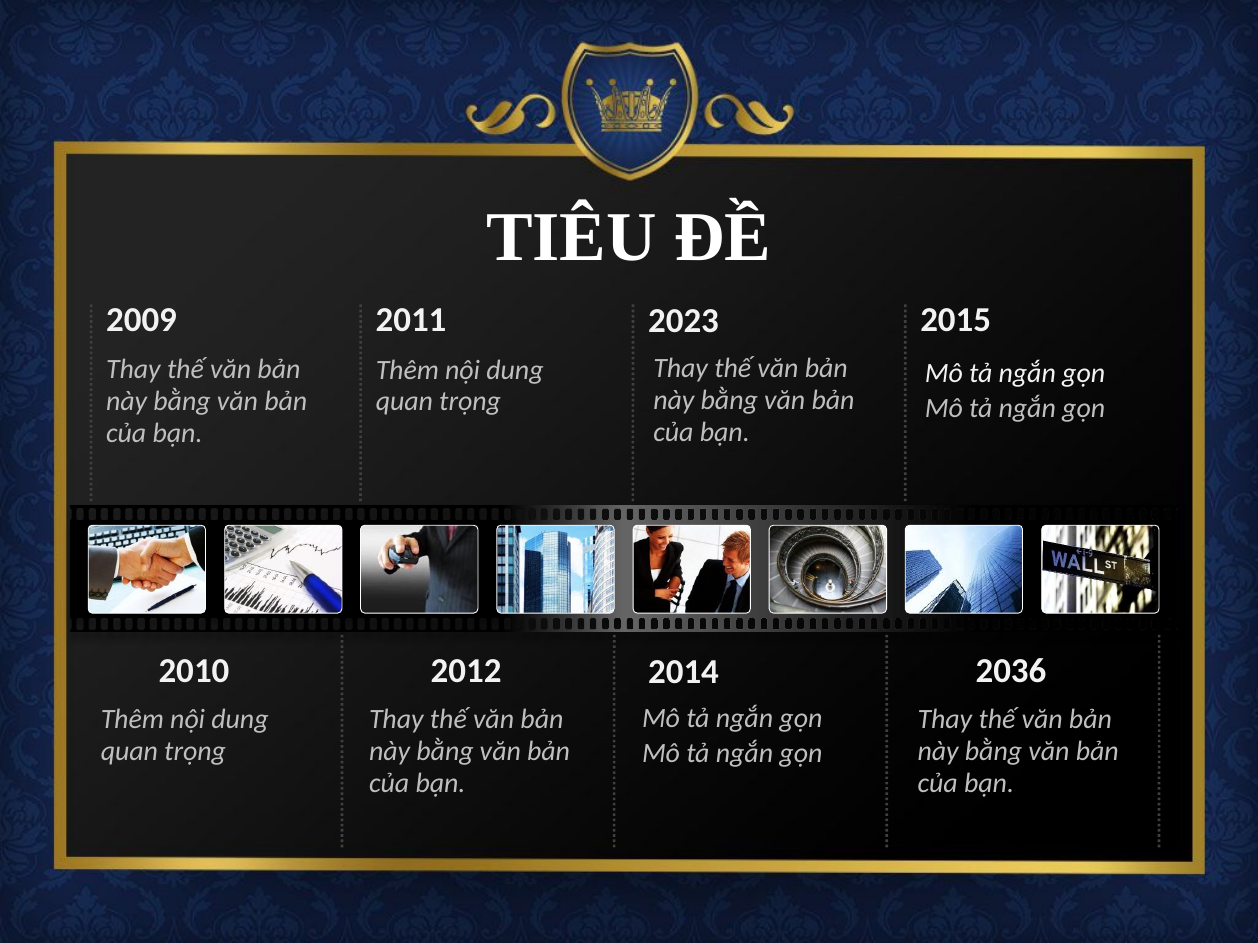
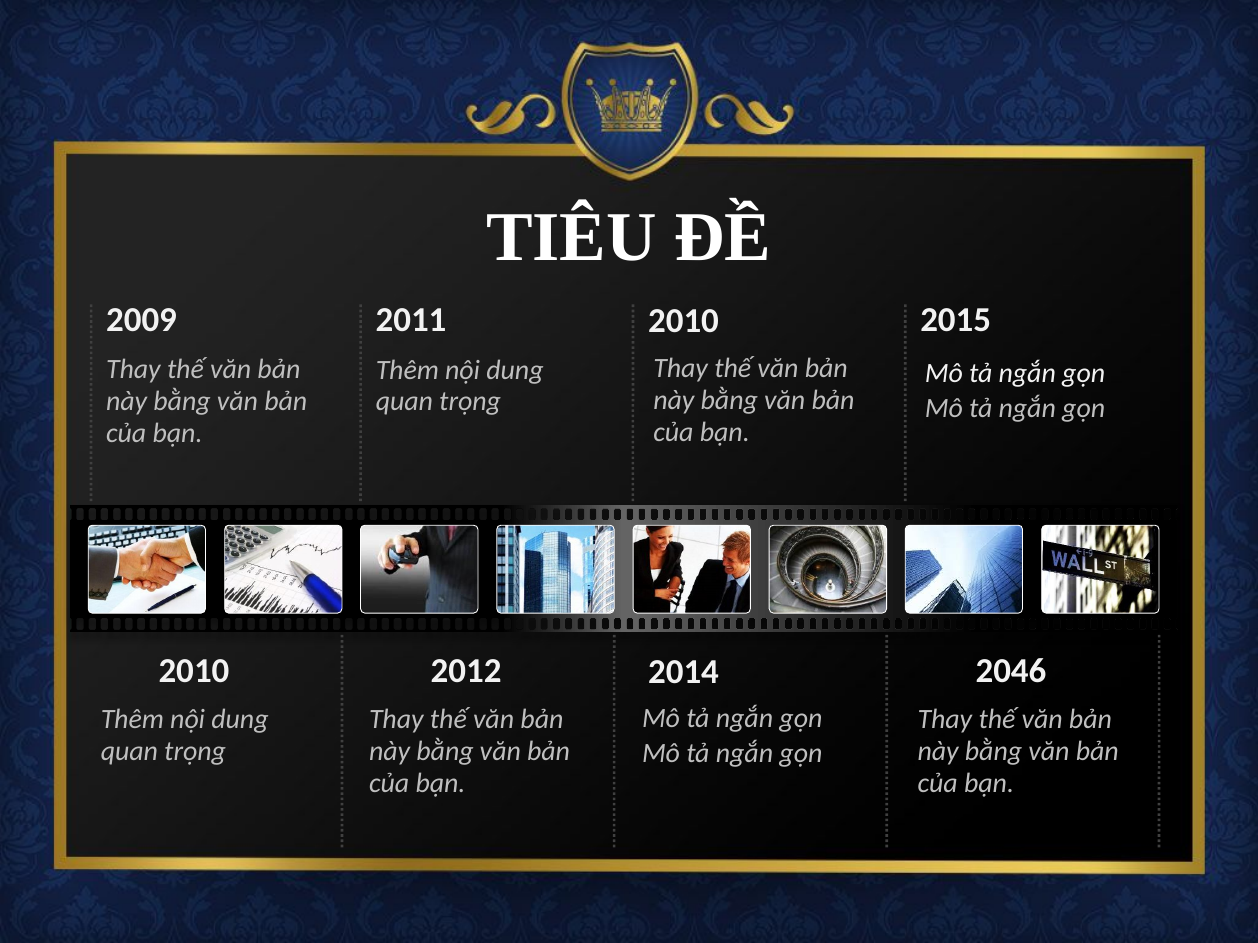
2023: 2023 -> 2010 (684, 321)
2036: 2036 -> 2046 (1011, 671)
